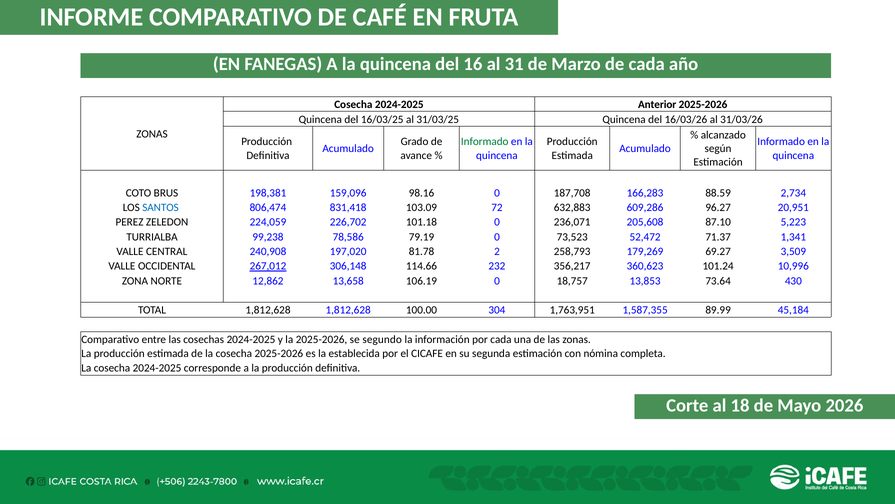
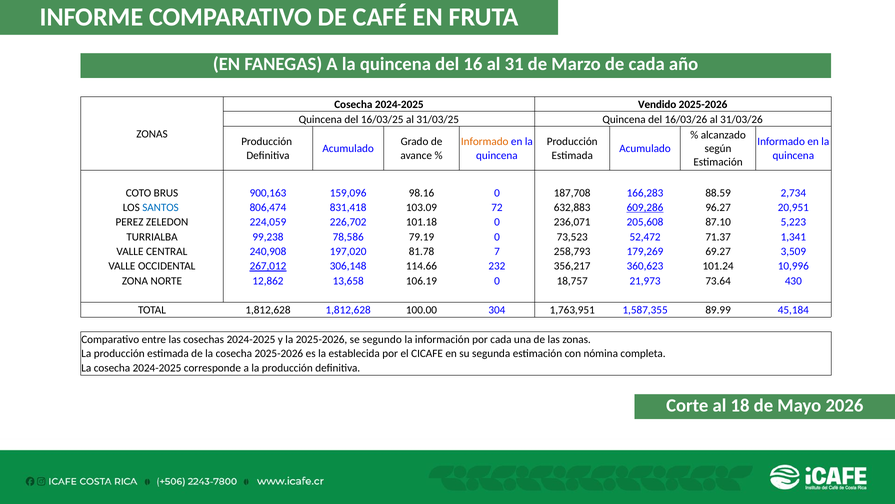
Anterior: Anterior -> Vendido (657, 105)
Informado colour: green -> orange (485, 142)
198,381: 198,381 -> 900,163 (268, 193)
609,286 underline: none -> present (645, 207)
2: 2 -> 7 (497, 251)
13,853: 13,853 -> 21,973 (645, 281)
